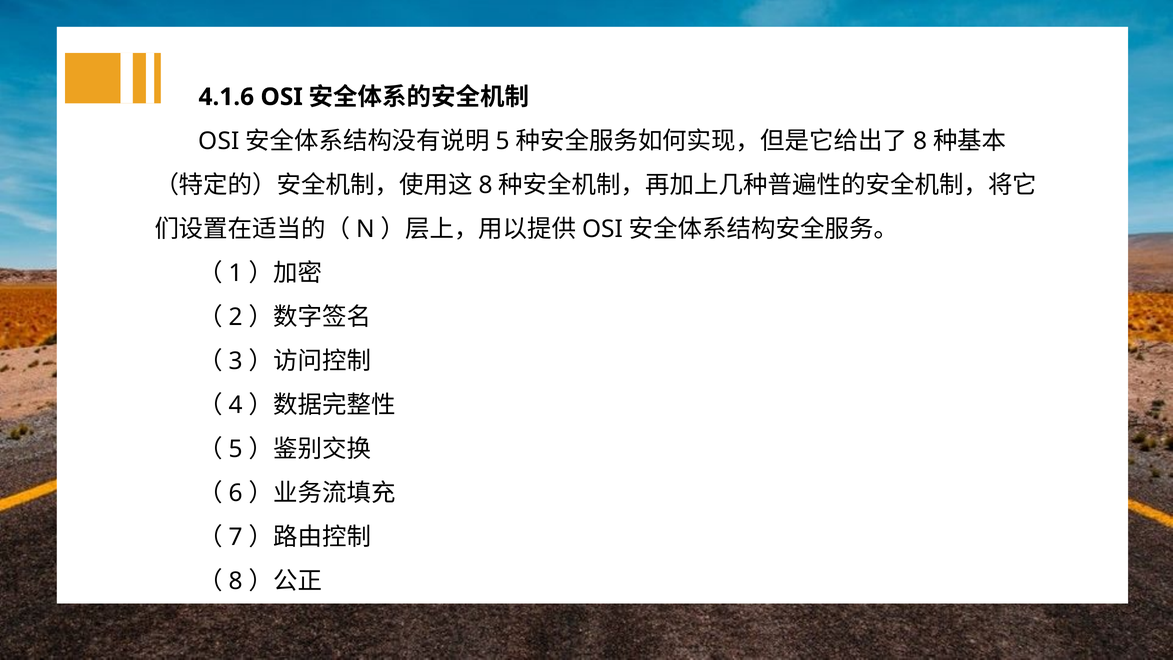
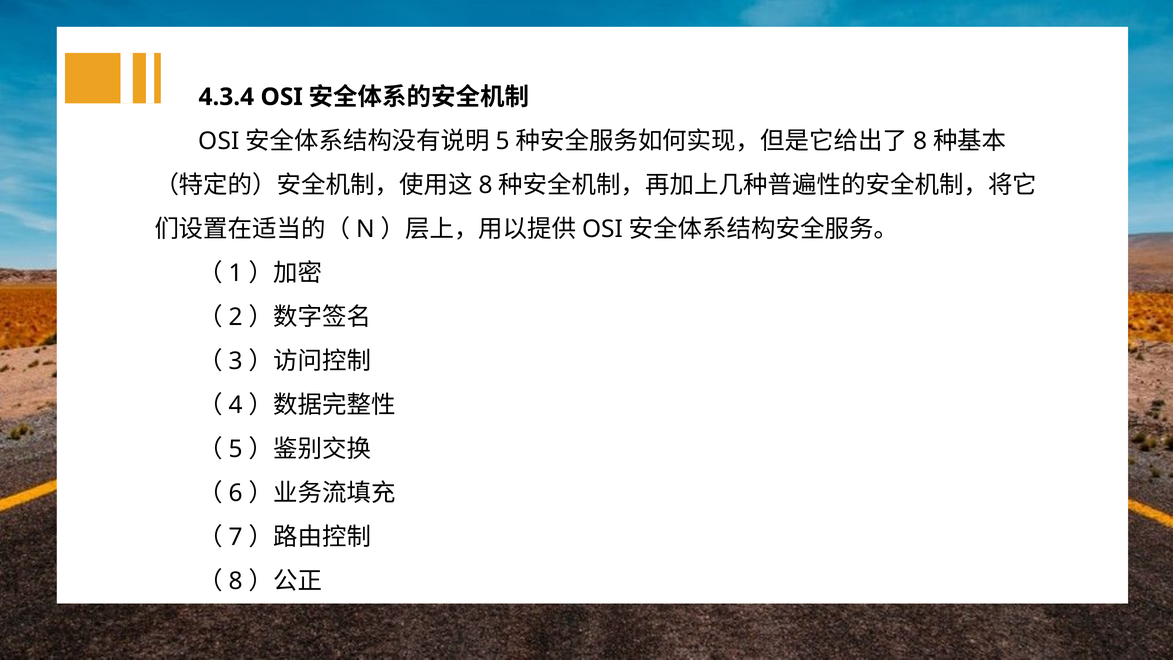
4.1.6: 4.1.6 -> 4.3.4 (226, 97)
